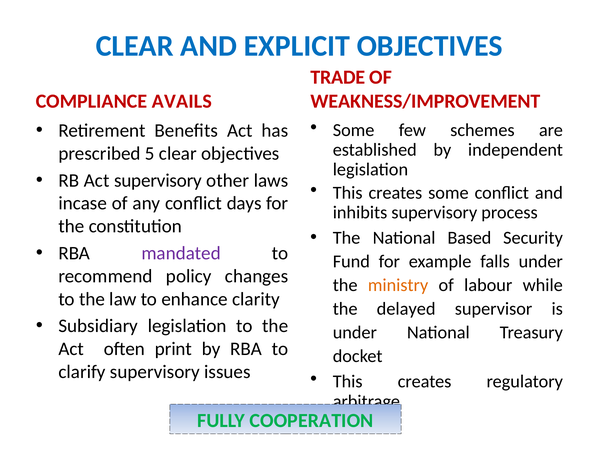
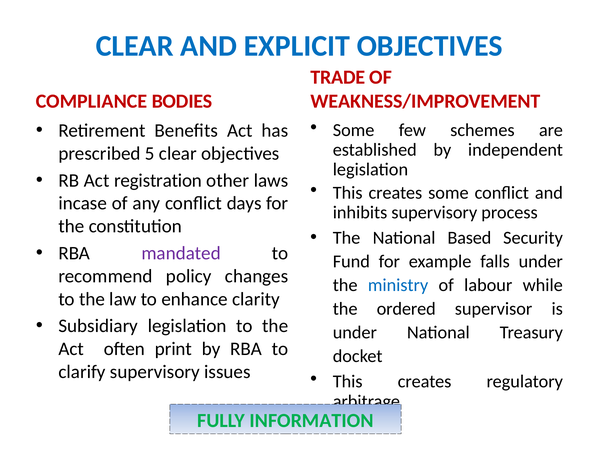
AVAILS: AVAILS -> BODIES (182, 101)
Act supervisory: supervisory -> registration (158, 180)
ministry colour: orange -> blue (398, 285)
delayed: delayed -> ordered (406, 309)
COOPERATION: COOPERATION -> INFORMATION (311, 421)
